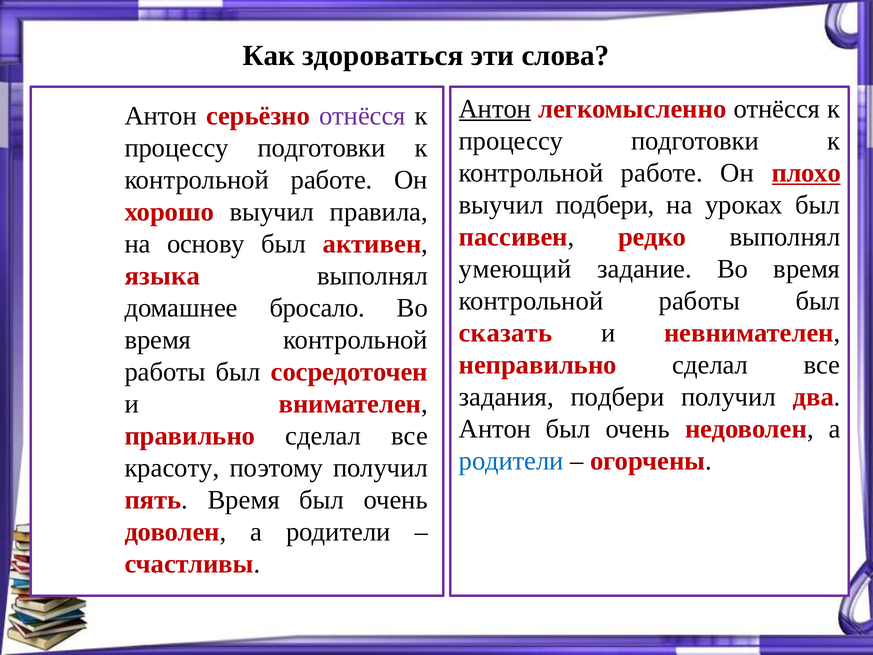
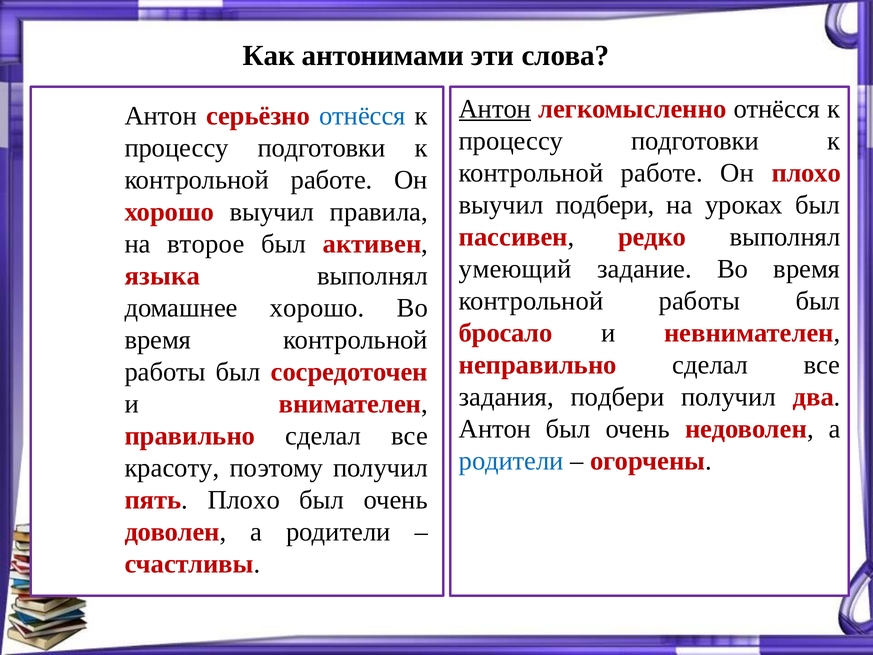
здороваться: здороваться -> антонимами (383, 56)
отнёсся colour: purple -> blue (362, 116)
плохо underline: present -> none (806, 173)
основу: основу -> второе (206, 244)
домашнее бросало: бросало -> хорошо (317, 308)
сказать: сказать -> бросало (506, 333)
пять Время: Время -> Плохо (244, 500)
